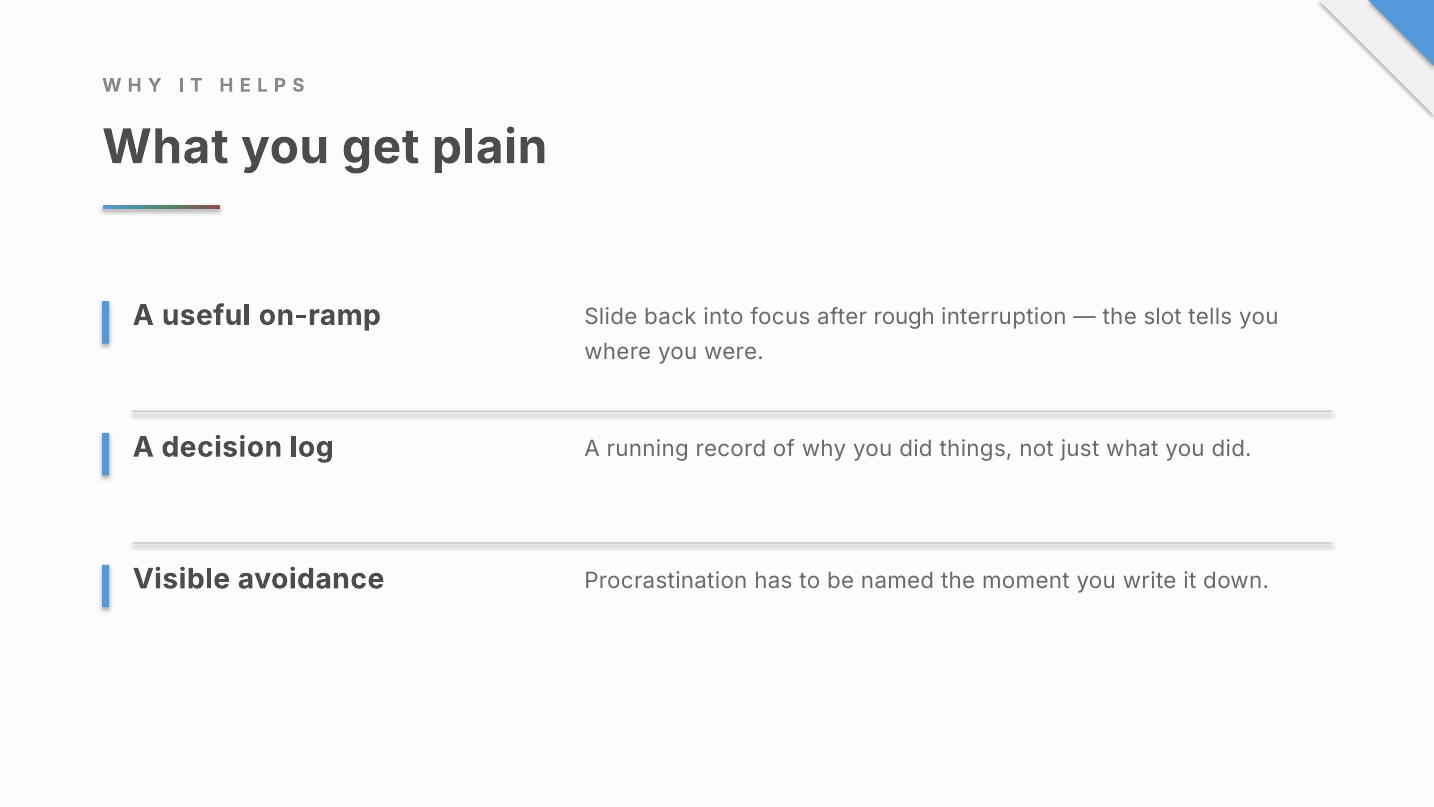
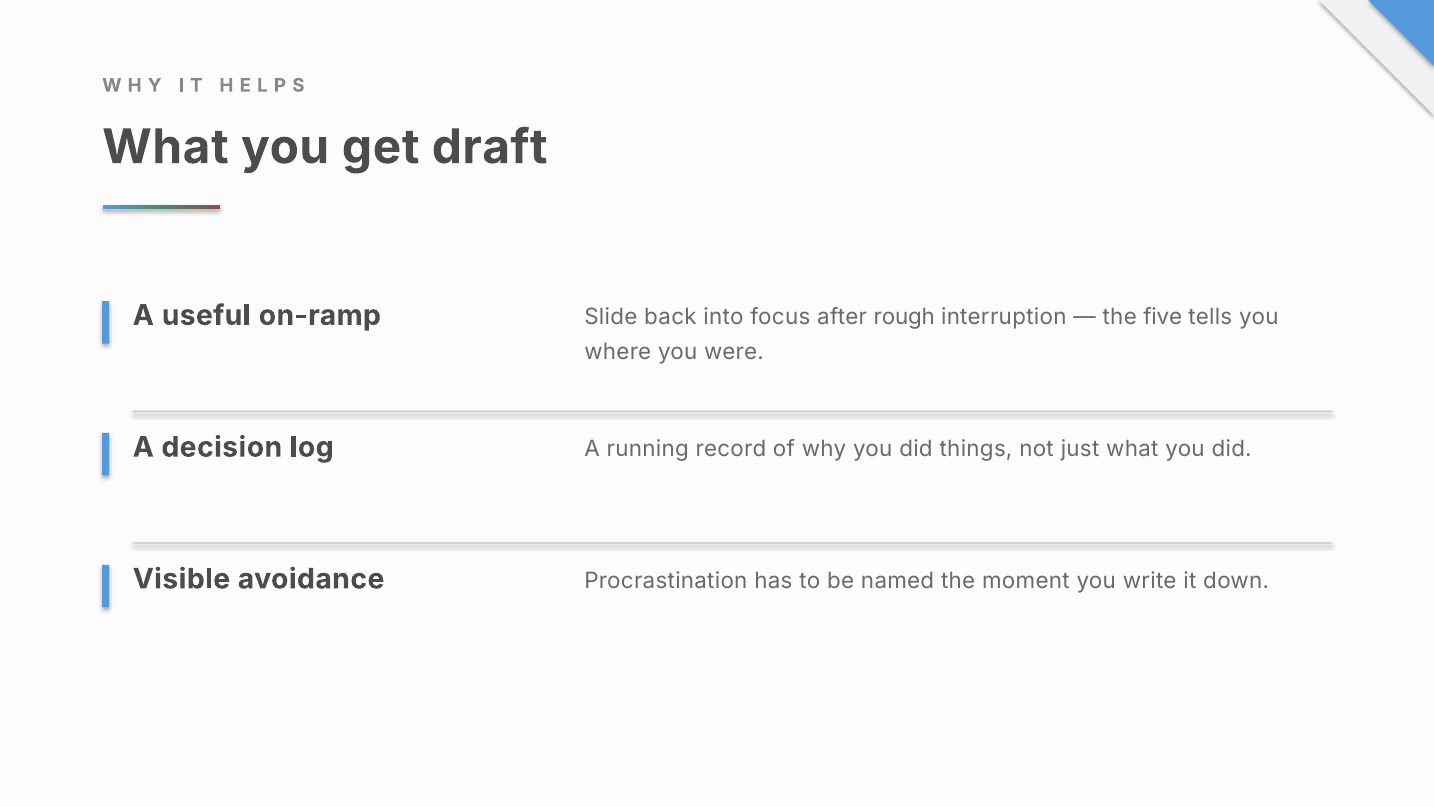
plain: plain -> draft (490, 147)
slot: slot -> five (1163, 317)
